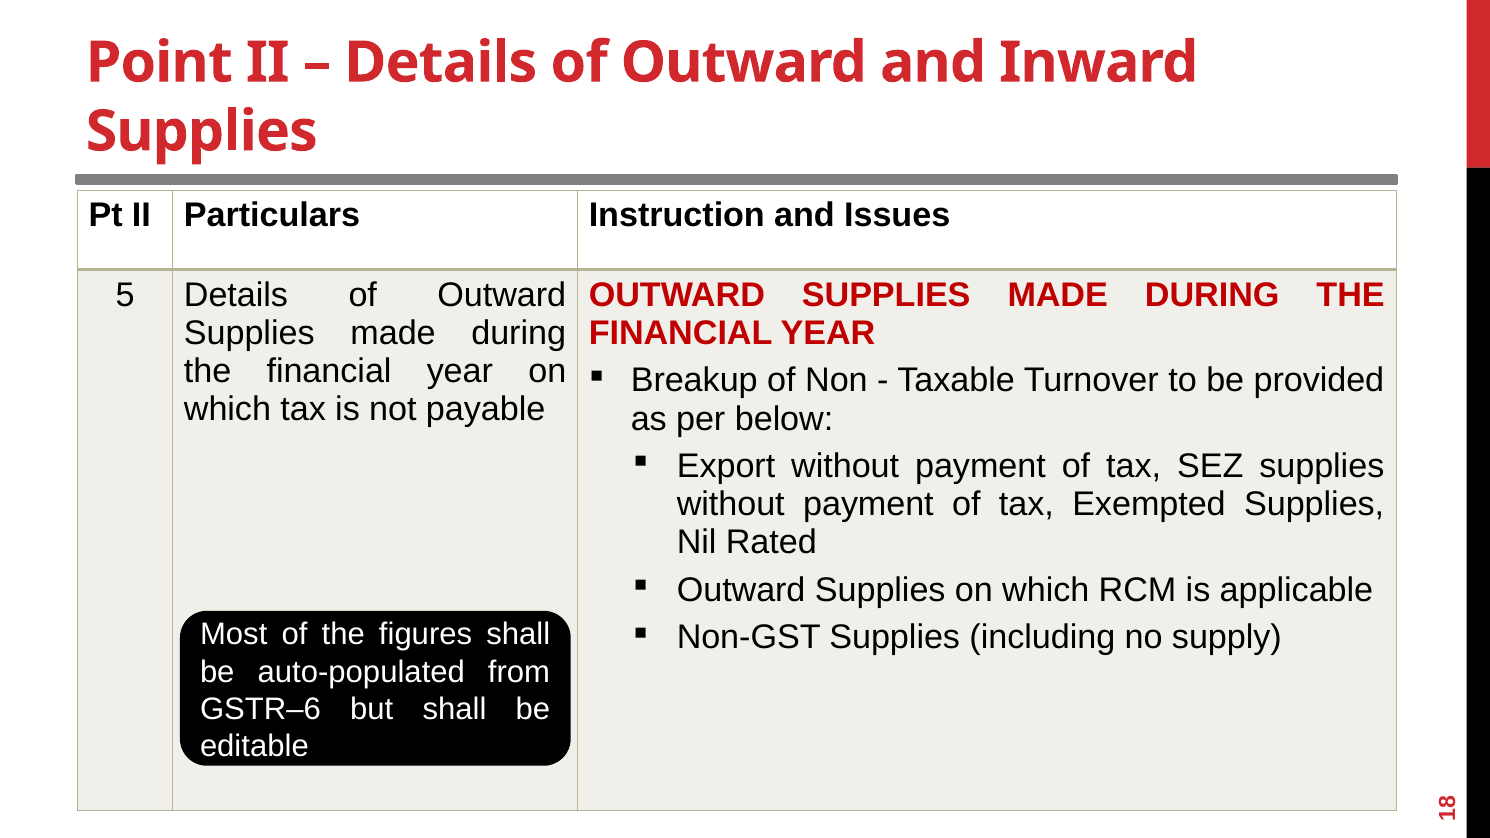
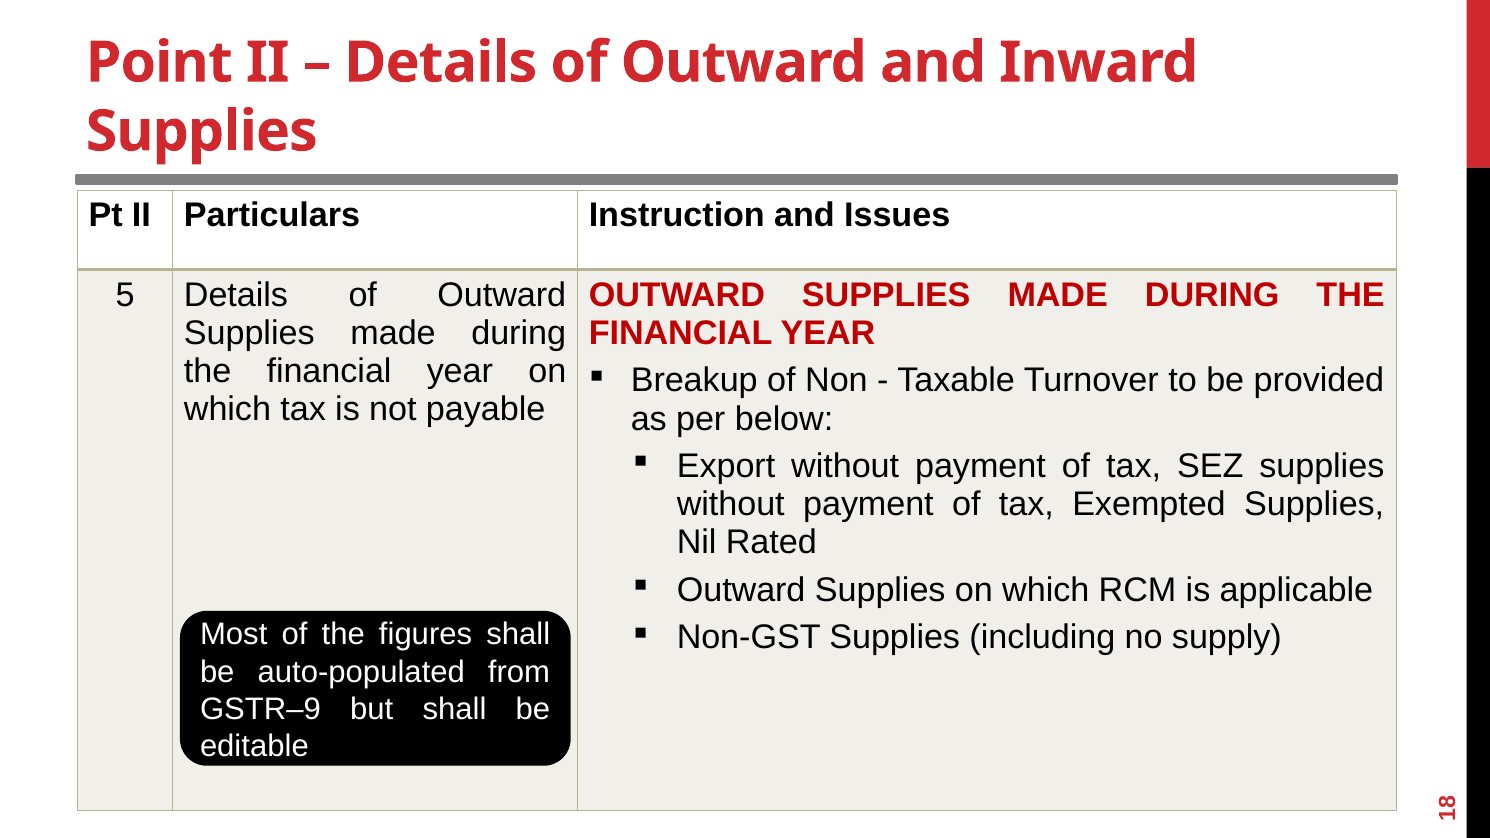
GSTR–6: GSTR–6 -> GSTR–9 (260, 709)
